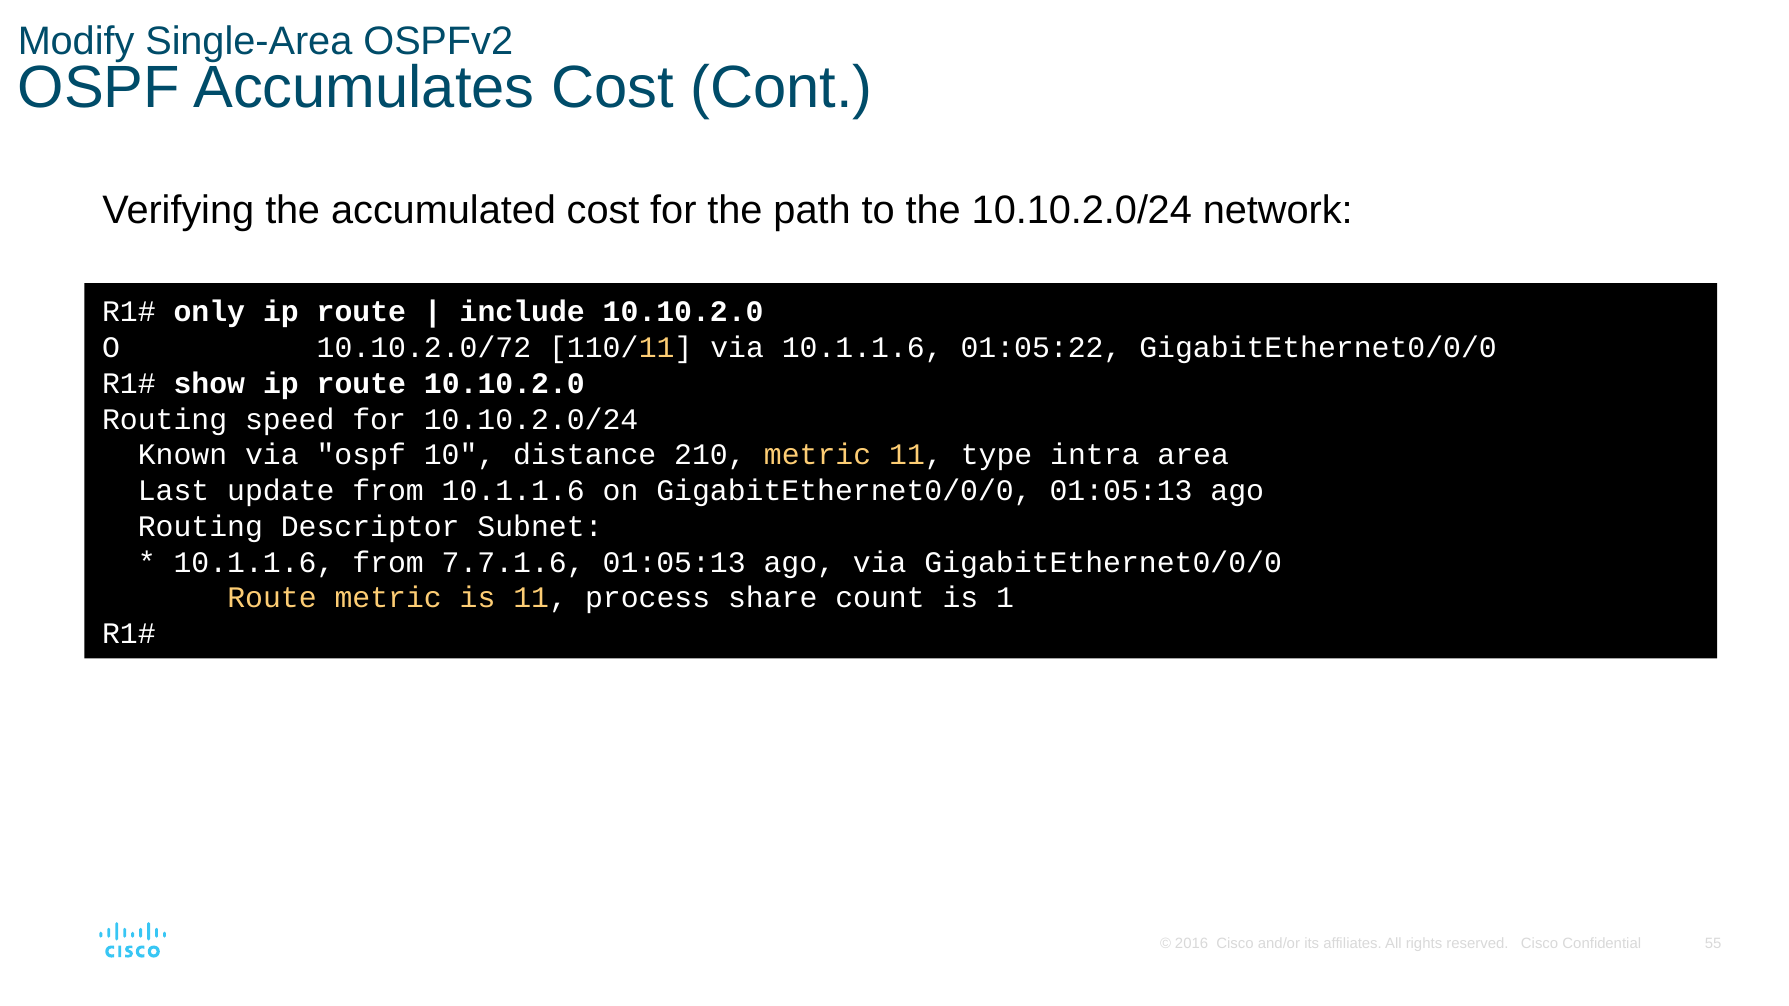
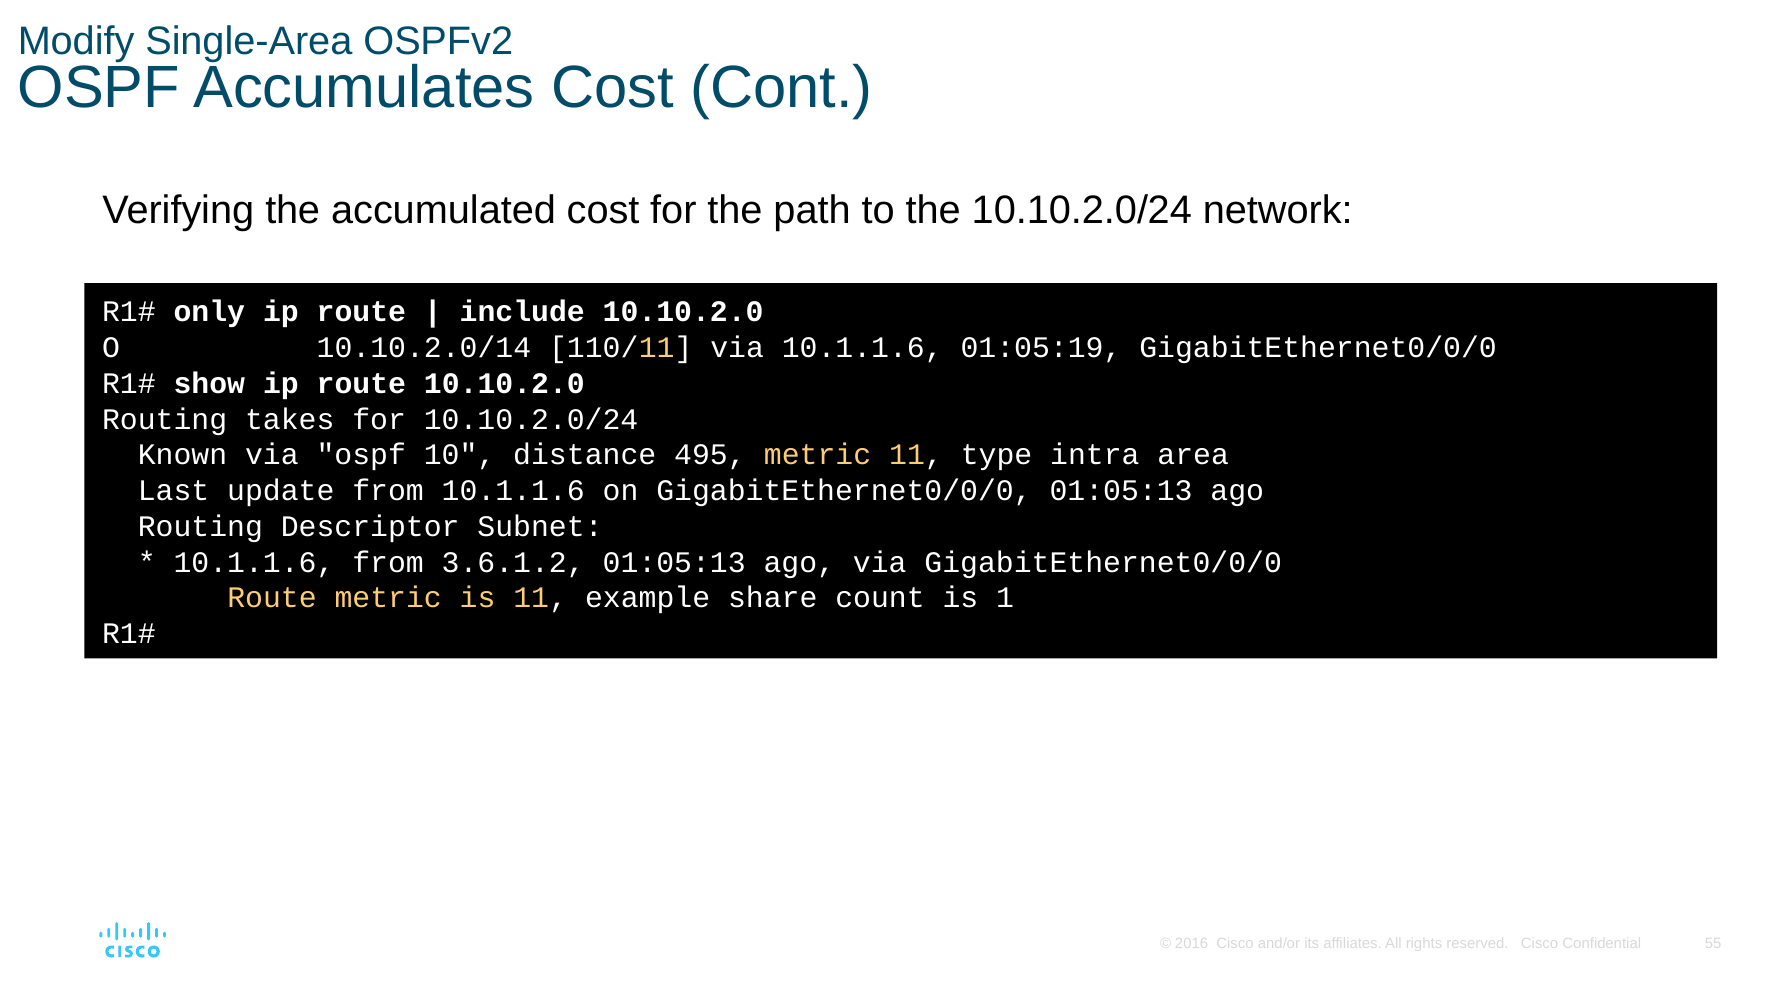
10.10.2.0/72: 10.10.2.0/72 -> 10.10.2.0/14 (424, 348)
01:05:22: 01:05:22 -> 01:05:19 (1041, 348)
speed: speed -> takes (290, 419)
210: 210 -> 495 (710, 455)
7.7.1.6: 7.7.1.6 -> 3.6.1.2 (513, 563)
process: process -> example (648, 598)
